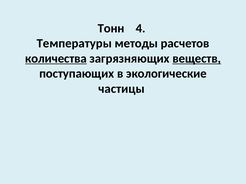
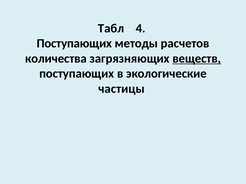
Тонн: Тонн -> Табл (111, 28)
Температуры: Температуры -> Поступающих (74, 43)
количества underline: present -> none (56, 59)
